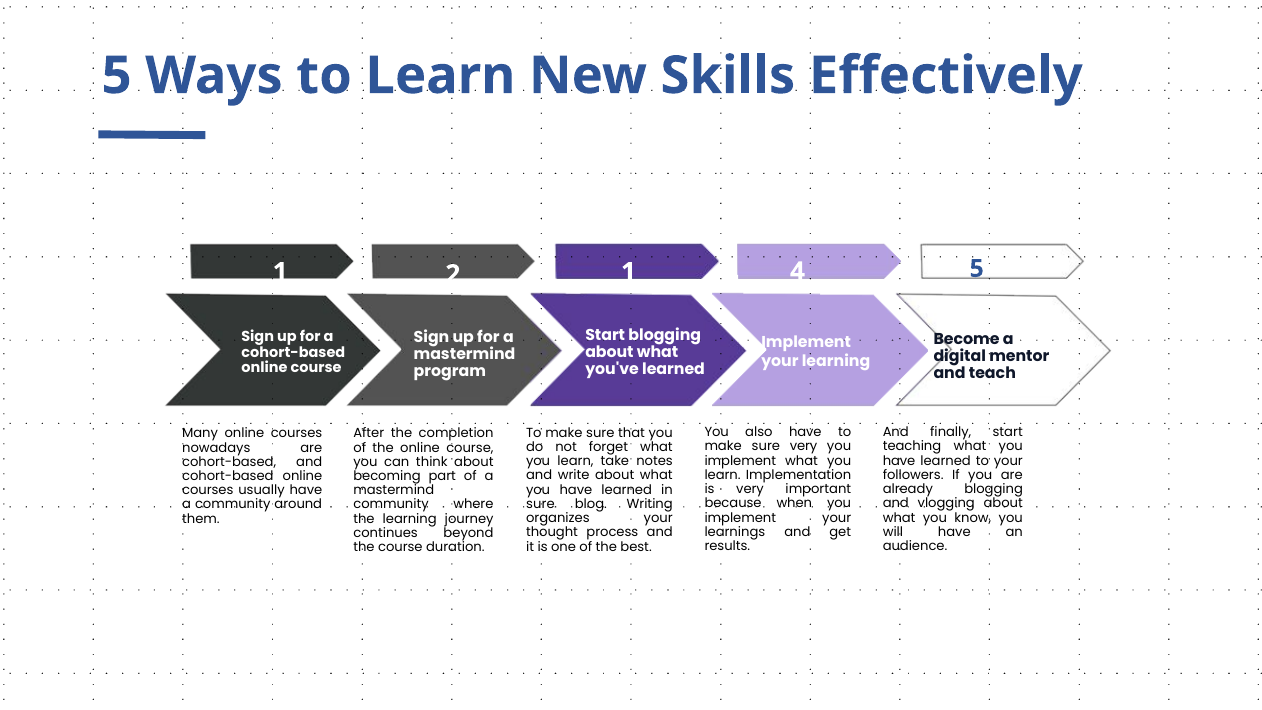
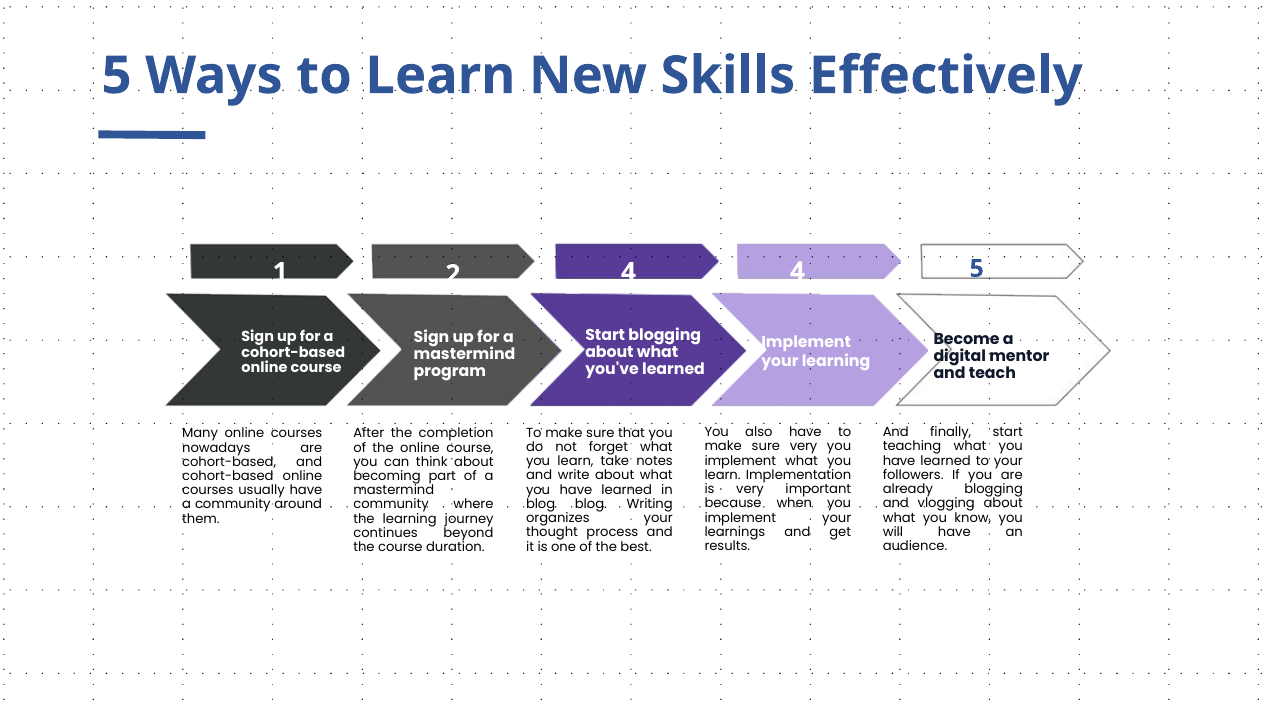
2 1: 1 -> 4 (628, 272)
sure: sure -> blog (541, 504)
